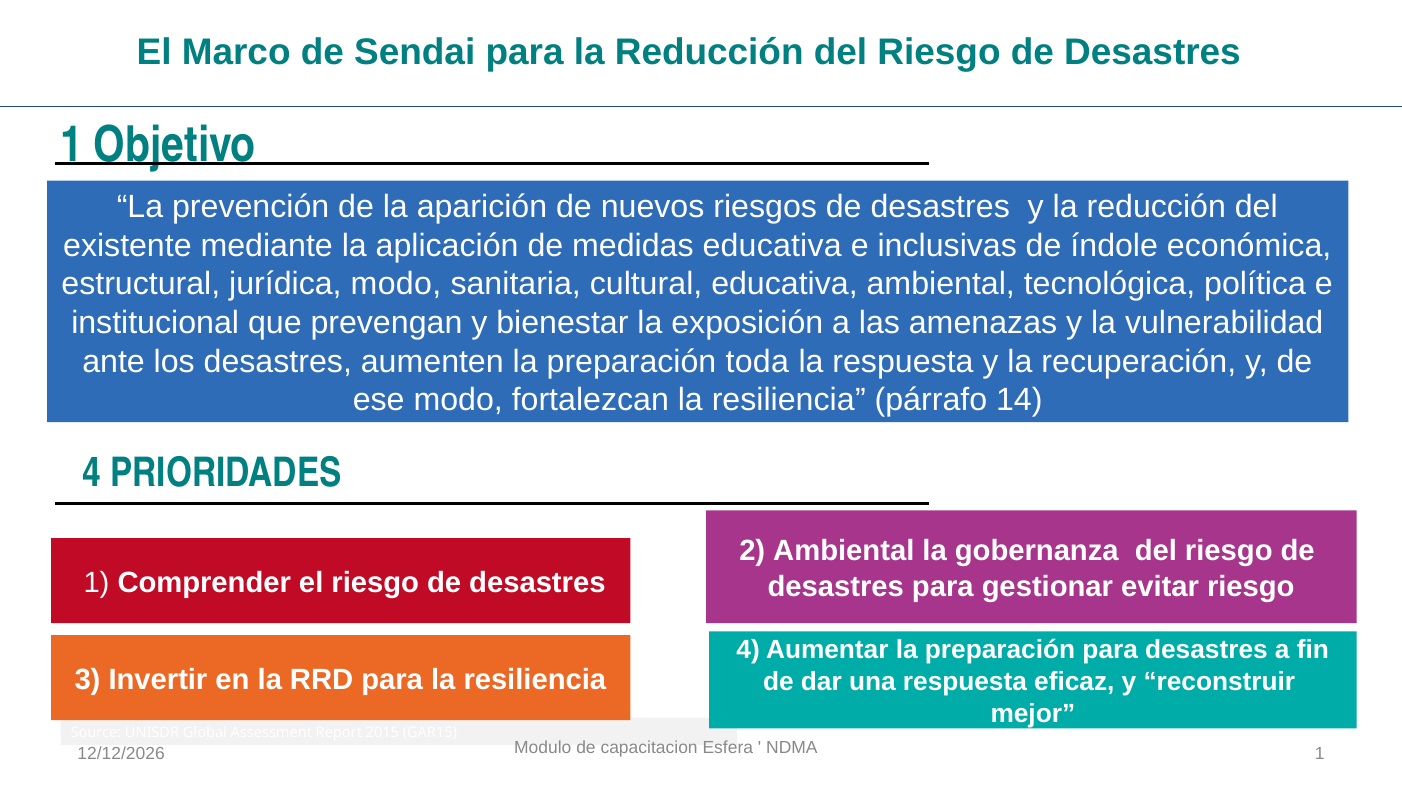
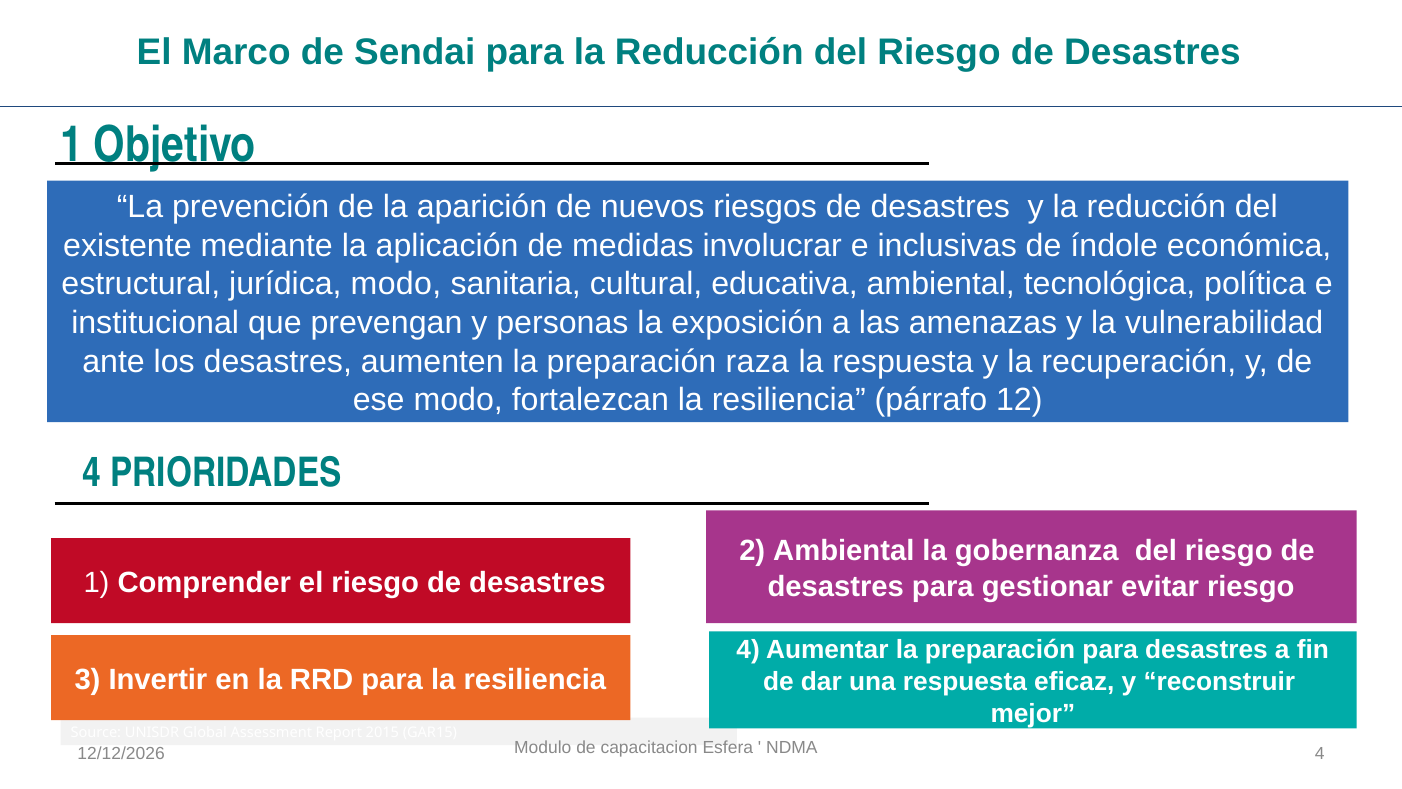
medidas educativa: educativa -> involucrar (772, 246)
bienestar: bienestar -> personas (562, 323)
toda: toda -> raza (757, 361)
14: 14 -> 12 (1019, 400)
NDMA 1: 1 -> 4 (1320, 753)
